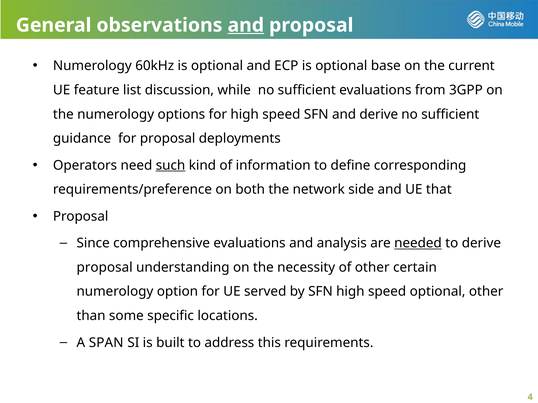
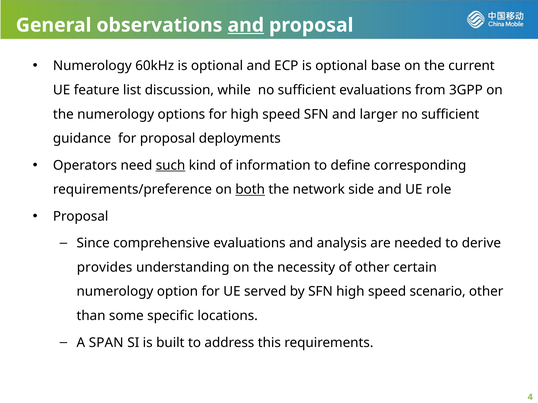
and derive: derive -> larger (379, 114)
both underline: none -> present (250, 190)
that: that -> role (439, 190)
needed underline: present -> none (418, 244)
proposal: proposal -> provides (105, 268)
speed optional: optional -> scenario (438, 292)
